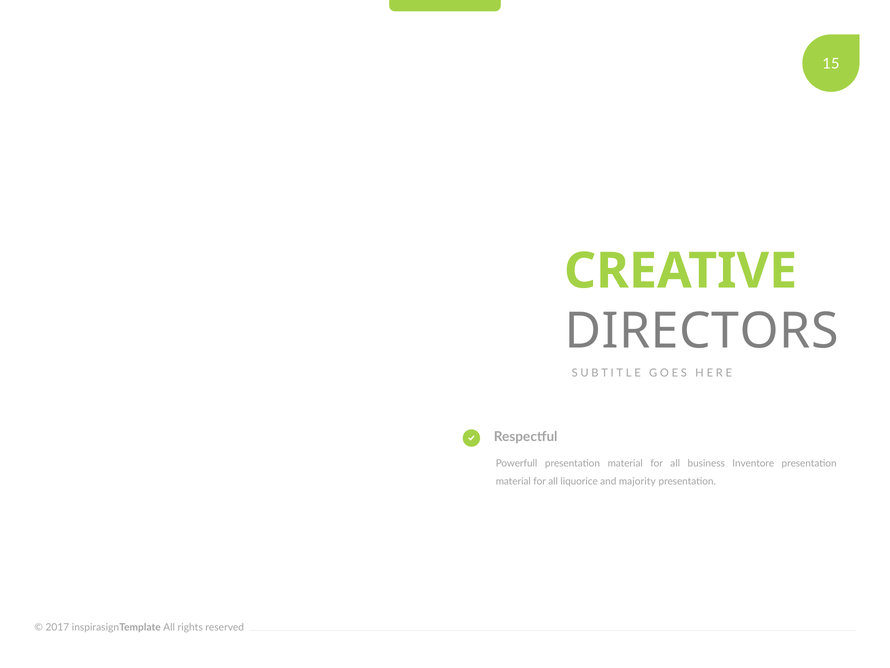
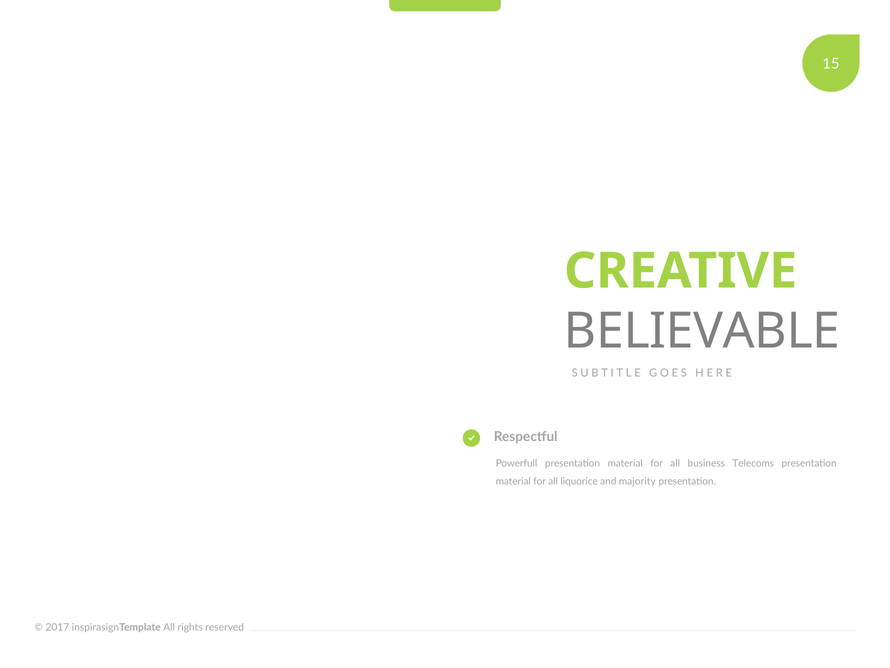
DIRECTORS: DIRECTORS -> BELIEVABLE (702, 331)
Inventore: Inventore -> Telecoms (753, 463)
